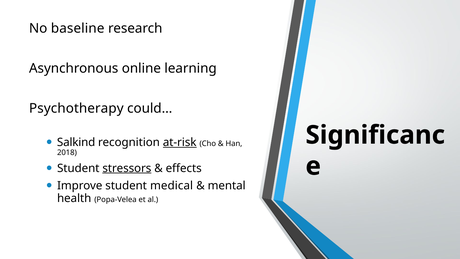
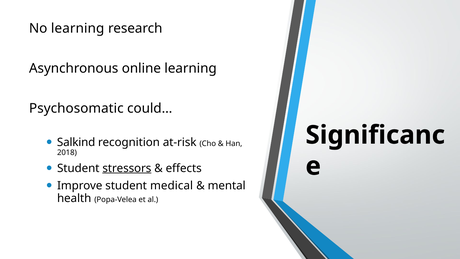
No baseline: baseline -> learning (78, 28)
Psychotherapy: Psychotherapy -> Psychosomatic (76, 108)
at-risk underline: present -> none (180, 142)
